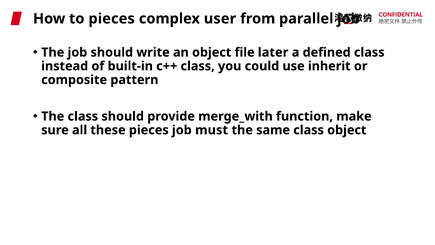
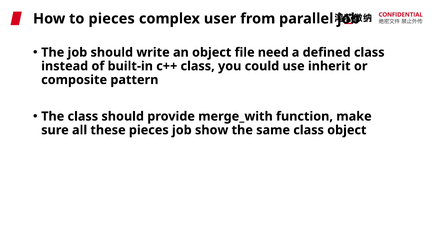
later: later -> need (273, 52)
must: must -> show (212, 130)
